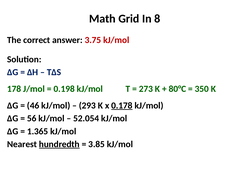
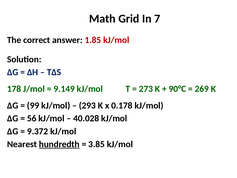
8: 8 -> 7 (157, 19)
3.75: 3.75 -> 1.85 (93, 40)
0.198: 0.198 -> 9.149 (64, 89)
80°C: 80°C -> 90°C (177, 89)
350: 350 -> 269 (202, 89)
46: 46 -> 99 (33, 105)
0.178 underline: present -> none (122, 105)
52.054: 52.054 -> 40.028 (86, 118)
1.365: 1.365 -> 9.372 (38, 131)
